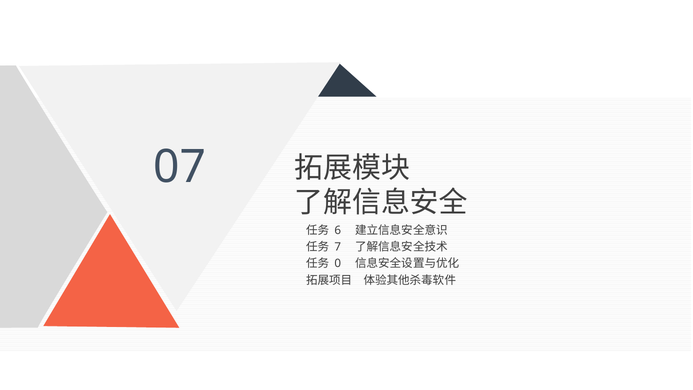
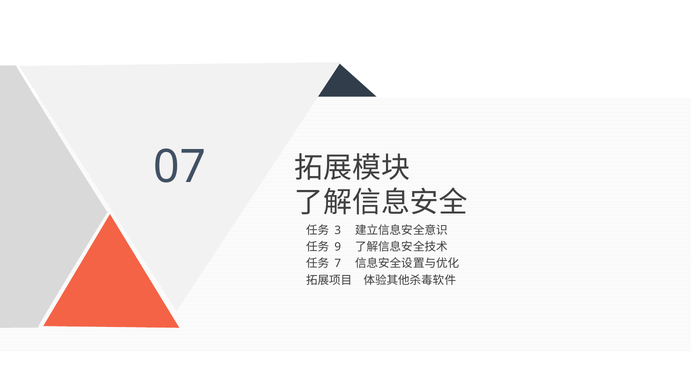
6: 6 -> 3 (338, 230)
7: 7 -> 9 (338, 247)
0: 0 -> 7 (338, 264)
